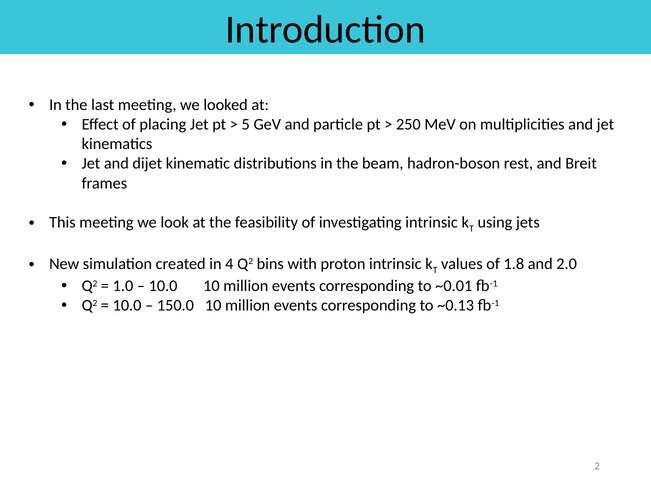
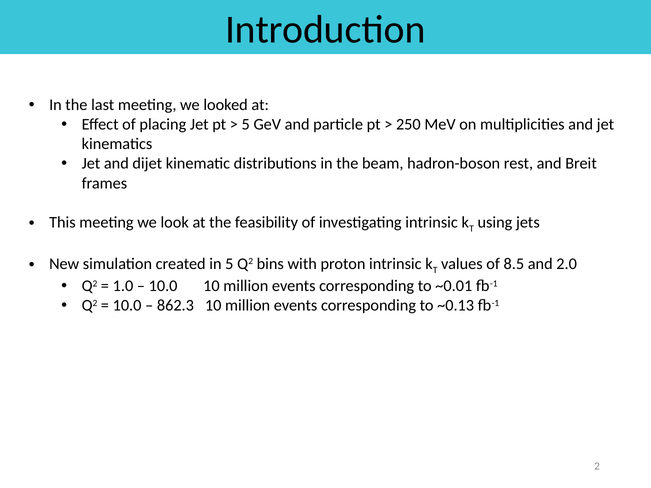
in 4: 4 -> 5 (229, 264)
1.8: 1.8 -> 8.5 (514, 264)
150.0: 150.0 -> 862.3 (175, 306)
